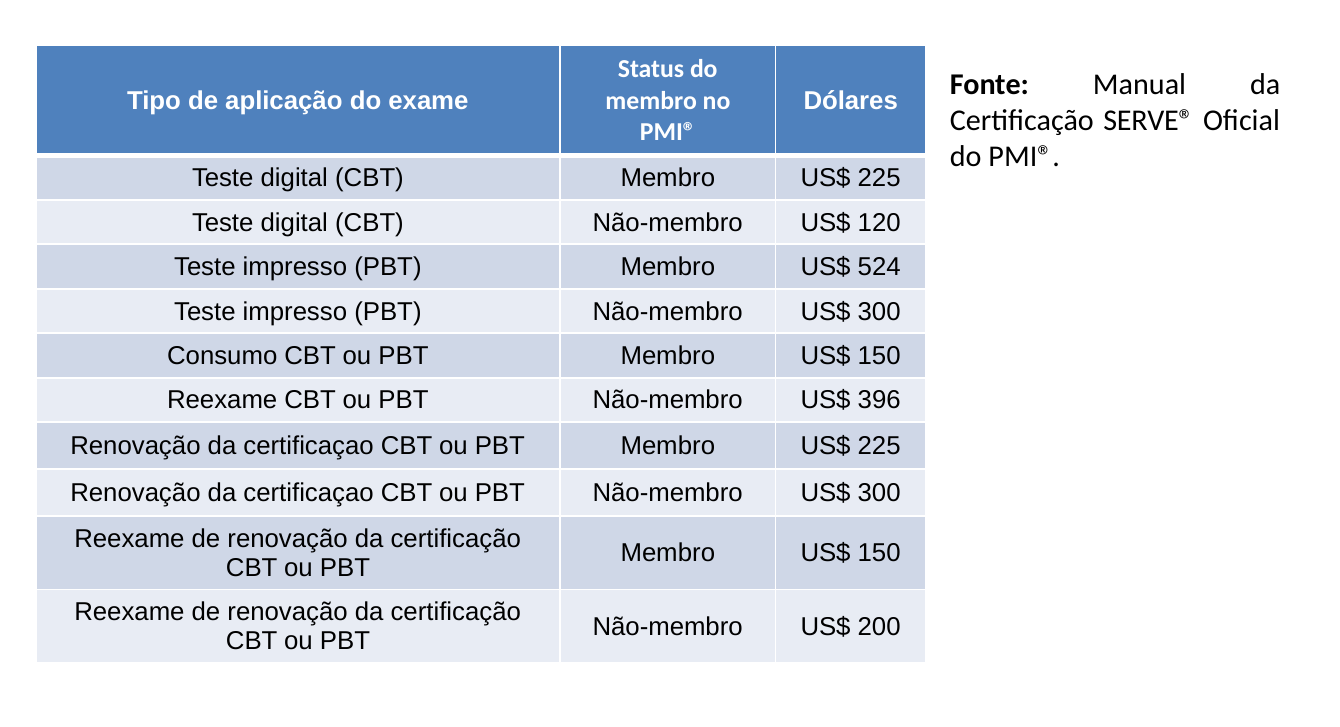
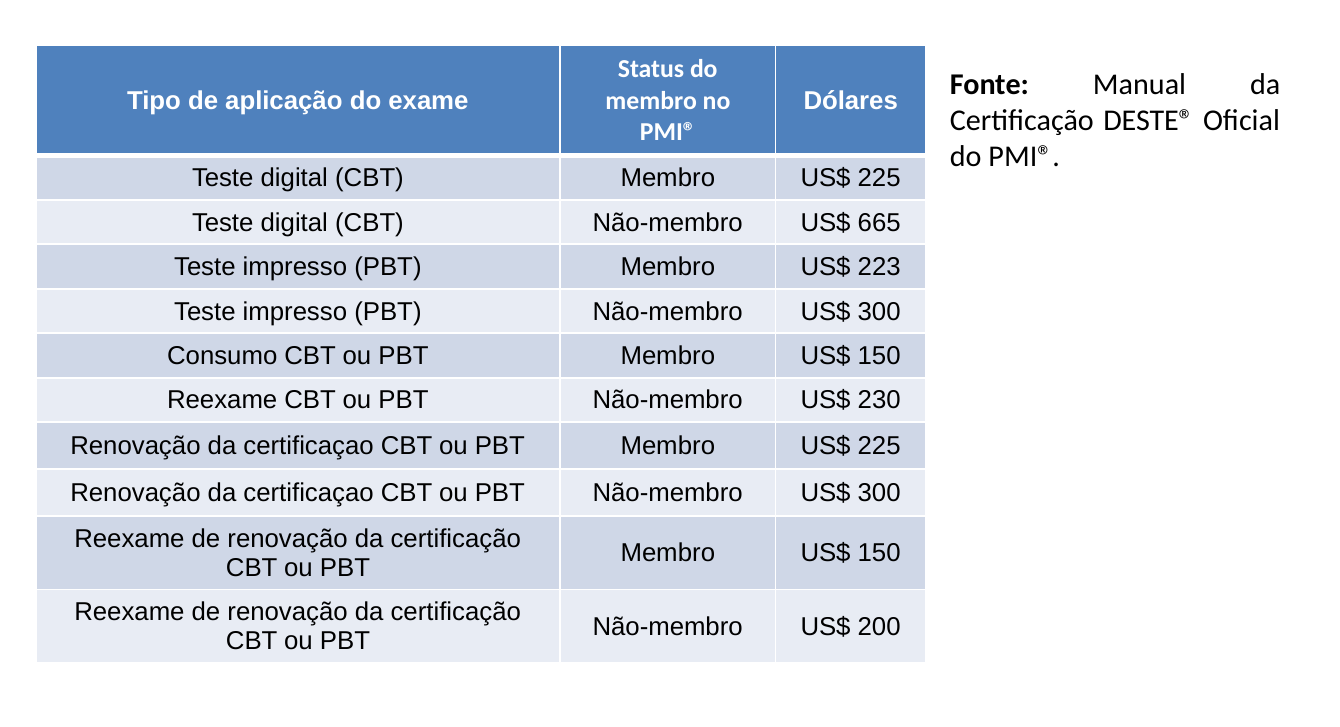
SERVE®: SERVE® -> DESTE® (1149, 121)
120: 120 -> 665 (879, 222)
524: 524 -> 223 (879, 267)
396: 396 -> 230 (879, 400)
